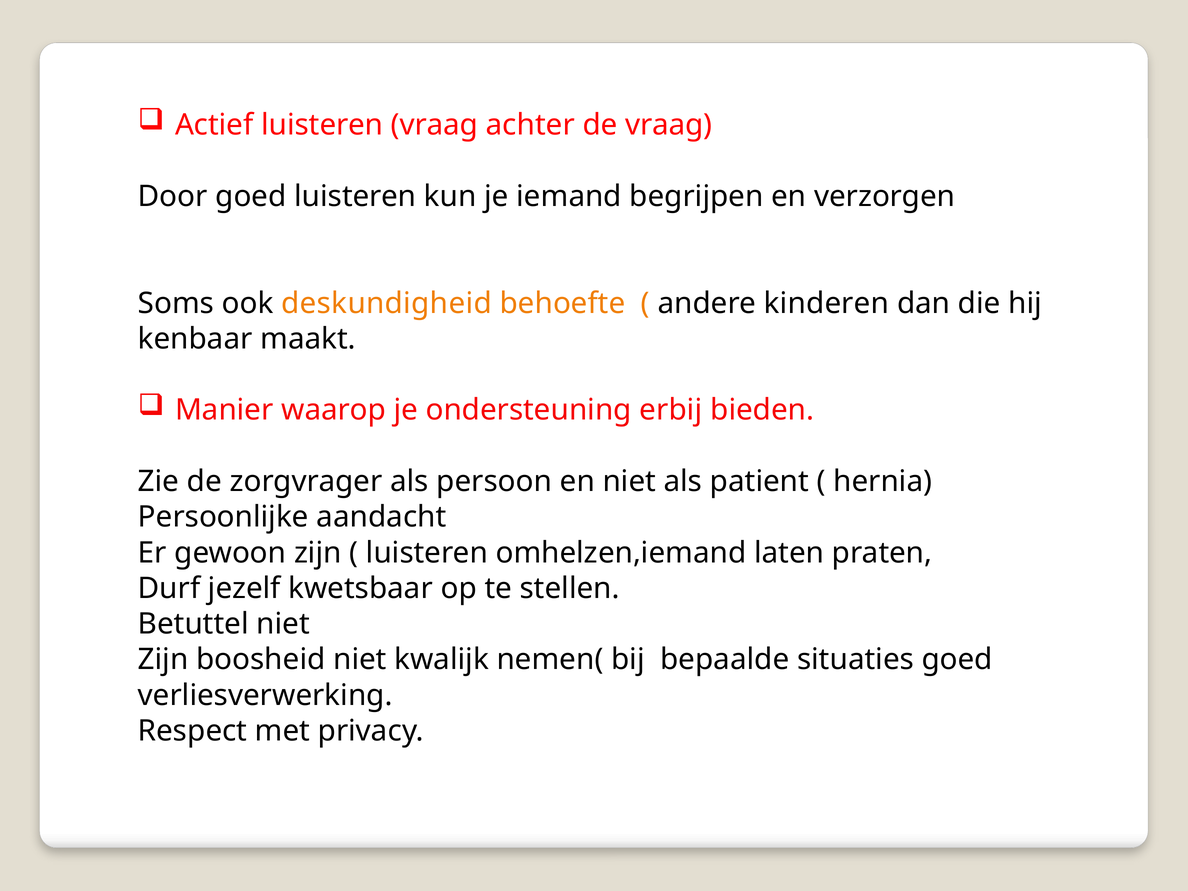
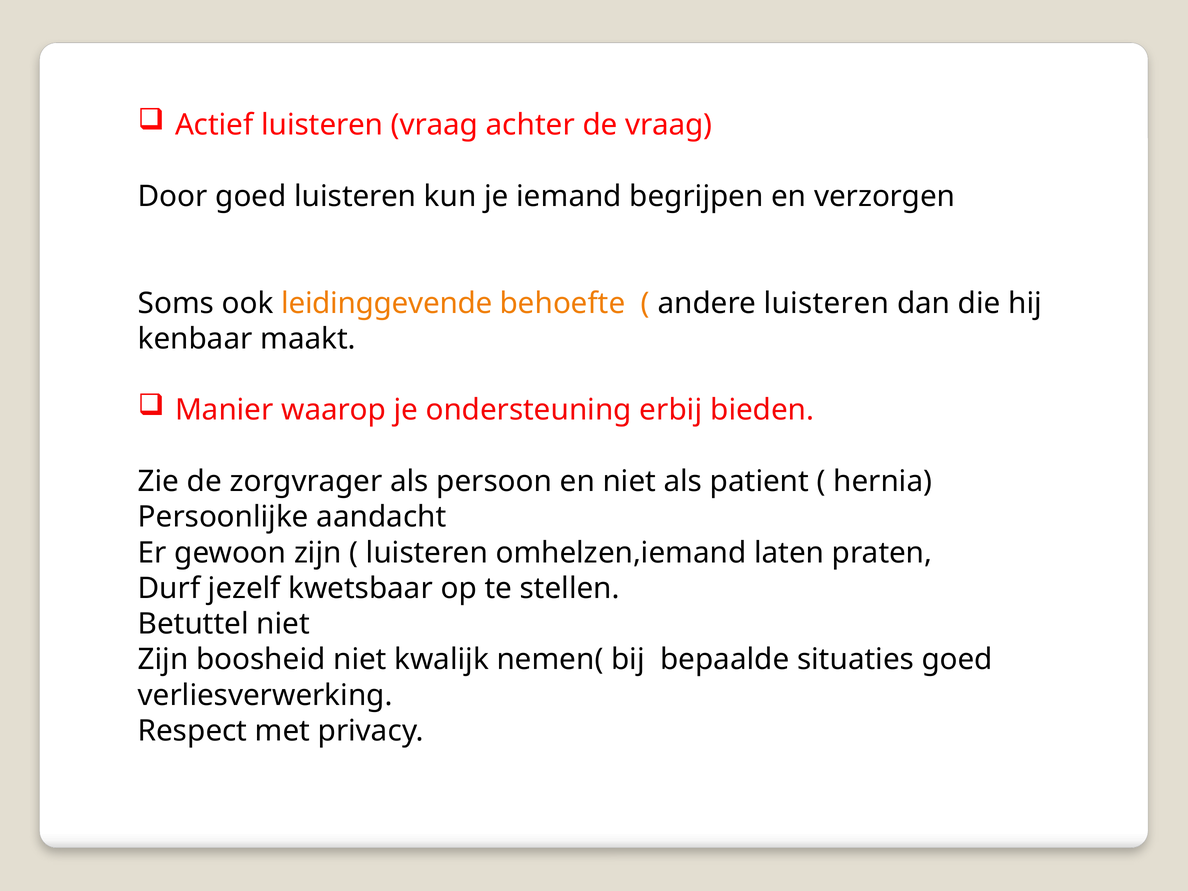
deskundigheid: deskundigheid -> leidinggevende (387, 303)
andere kinderen: kinderen -> luisteren (826, 303)
